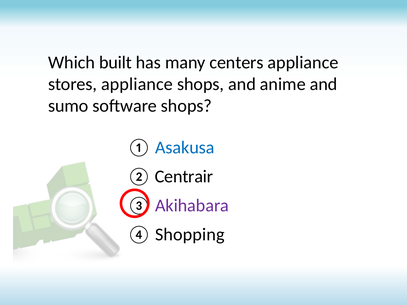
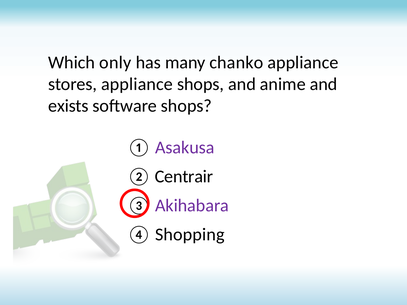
built: built -> only (115, 63)
centers: centers -> chanko (236, 63)
sumo: sumo -> exists (68, 106)
Asakusa colour: blue -> purple (185, 148)
